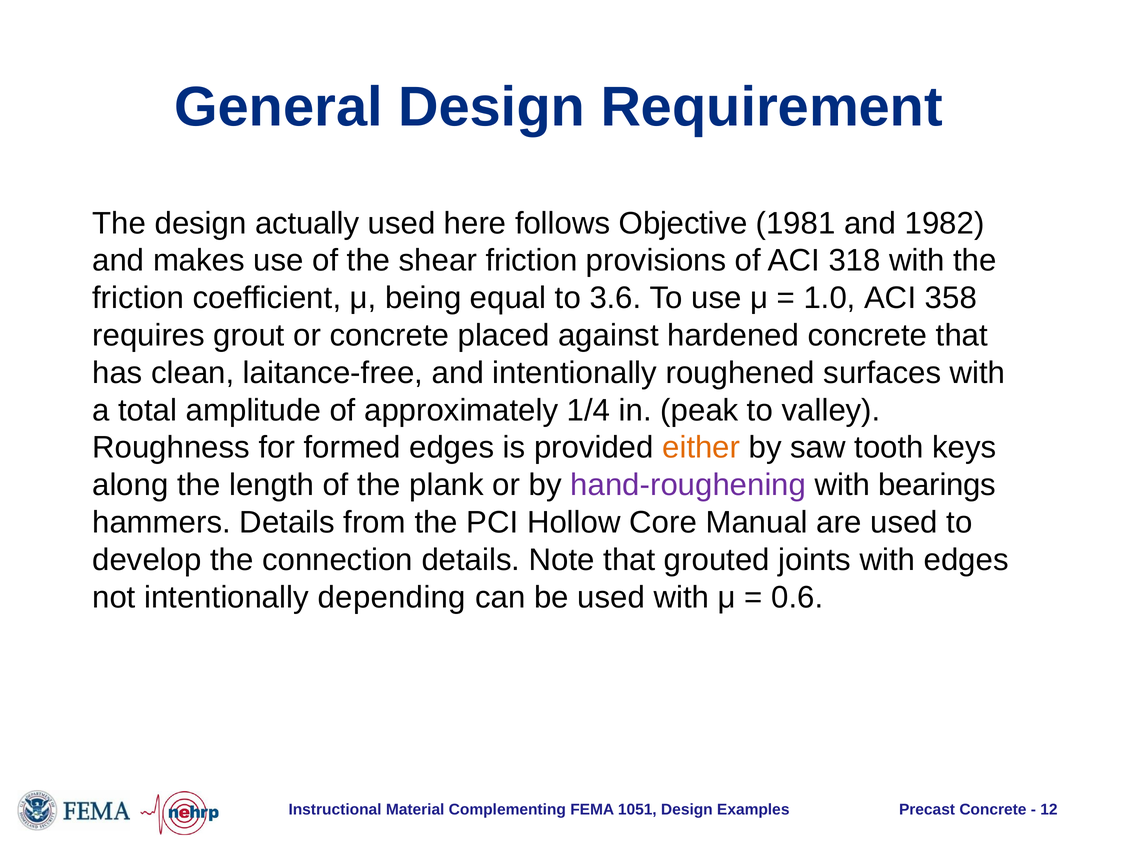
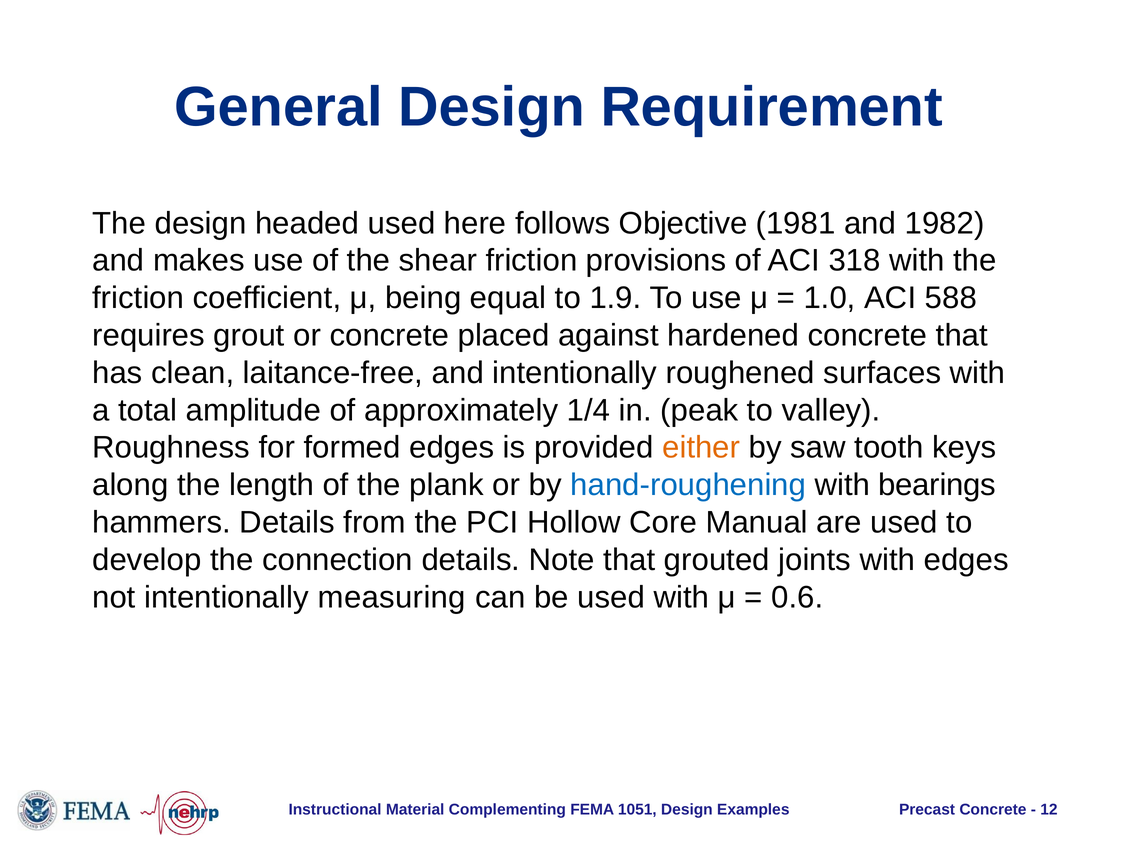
actually: actually -> headed (307, 223)
3.6: 3.6 -> 1.9 (615, 298)
358: 358 -> 588 (951, 298)
hand-roughening colour: purple -> blue (688, 485)
depending: depending -> measuring (392, 597)
